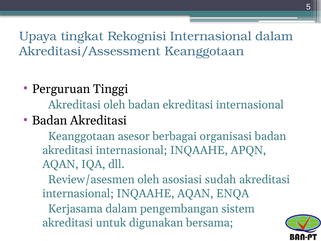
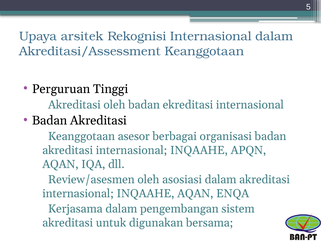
tingkat: tingkat -> arsitek (82, 36)
asosiasi sudah: sudah -> dalam (221, 179)
